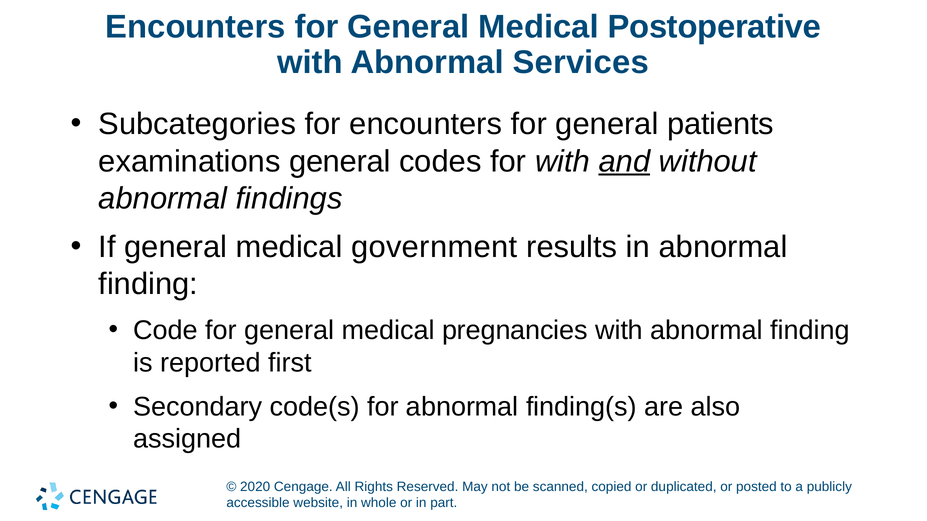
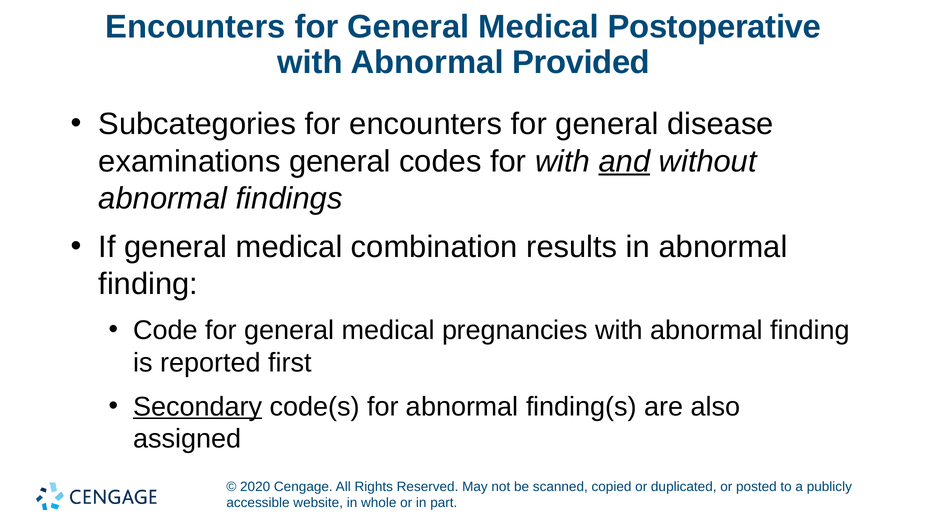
Services: Services -> Provided (581, 63)
patients: patients -> disease (720, 124)
government: government -> combination (434, 247)
Secondary underline: none -> present (198, 407)
